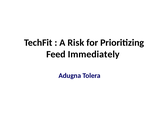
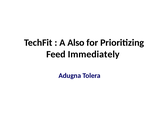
Risk: Risk -> Also (76, 43)
